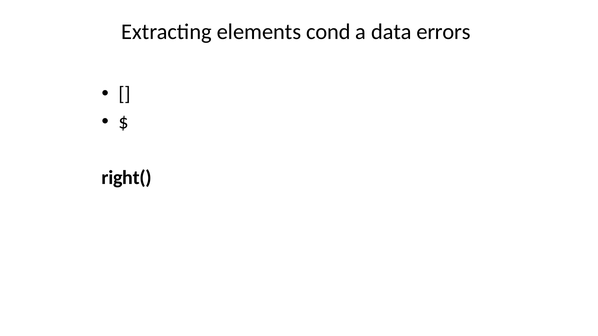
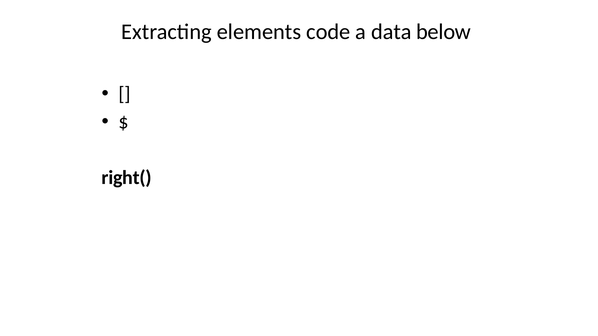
cond: cond -> code (328, 32)
errors: errors -> below (444, 32)
